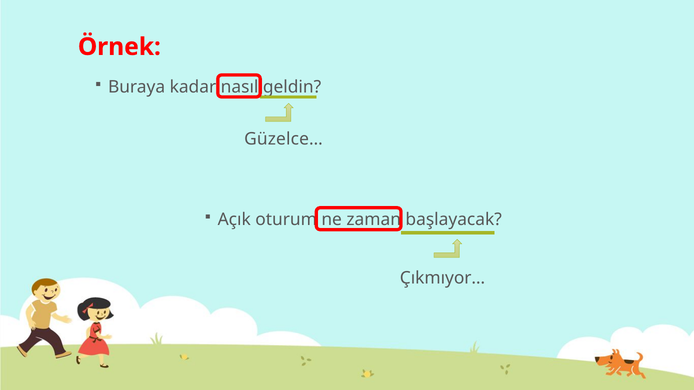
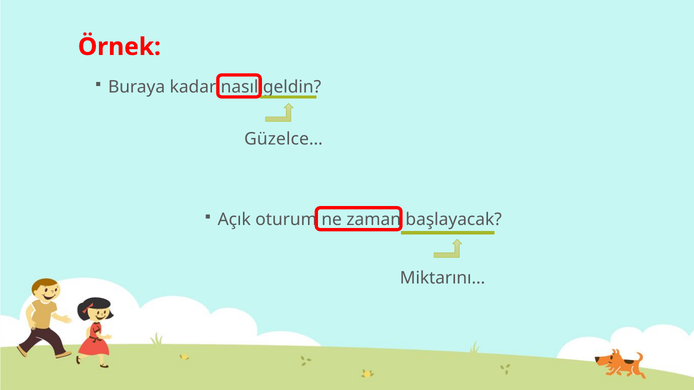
Çıkmıyor…: Çıkmıyor… -> Miktarını… (443, 278)
